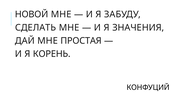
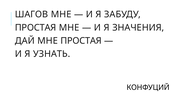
НОВОЙ: НОВОЙ -> ШАГОВ (32, 14)
СДЕЛАТЬ: СДЕЛАТЬ -> ПРОСТАЯ (36, 27)
КОРЕНЬ: КОРЕНЬ -> УЗНАТЬ (52, 54)
